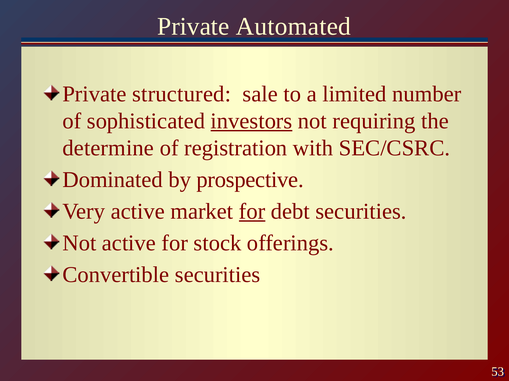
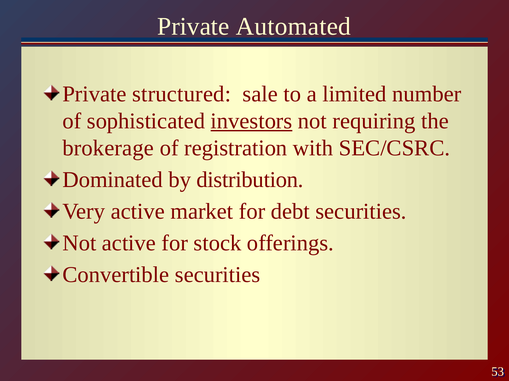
determine: determine -> brokerage (108, 148)
prospective: prospective -> distribution (250, 180)
for underline: present -> none (252, 212)
